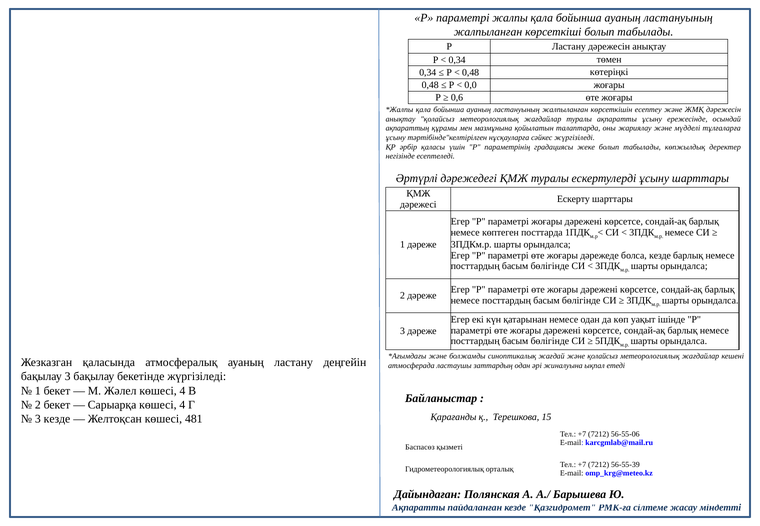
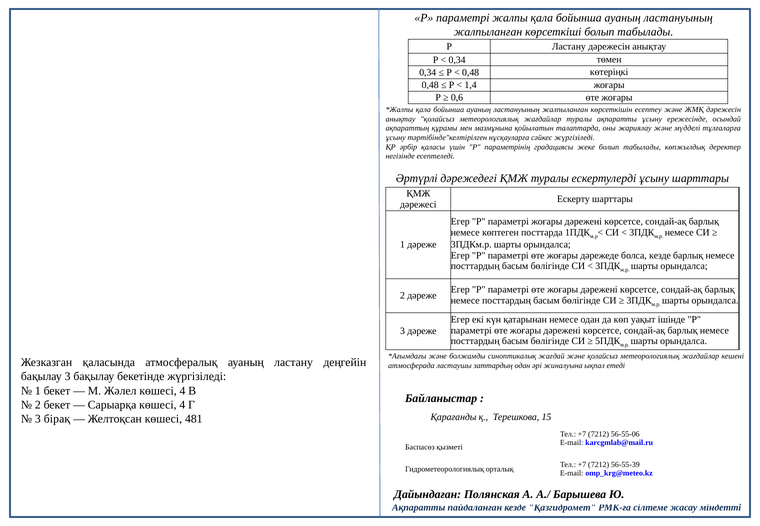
0,0: 0,0 -> 1,4 (471, 85)
3 кезде: кезде -> бірақ (57, 419)
